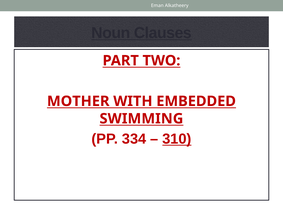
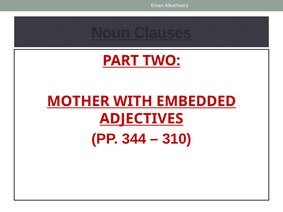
SWIMMING: SWIMMING -> ADJECTIVES (141, 119)
334: 334 -> 344 (134, 139)
310 underline: present -> none (177, 139)
